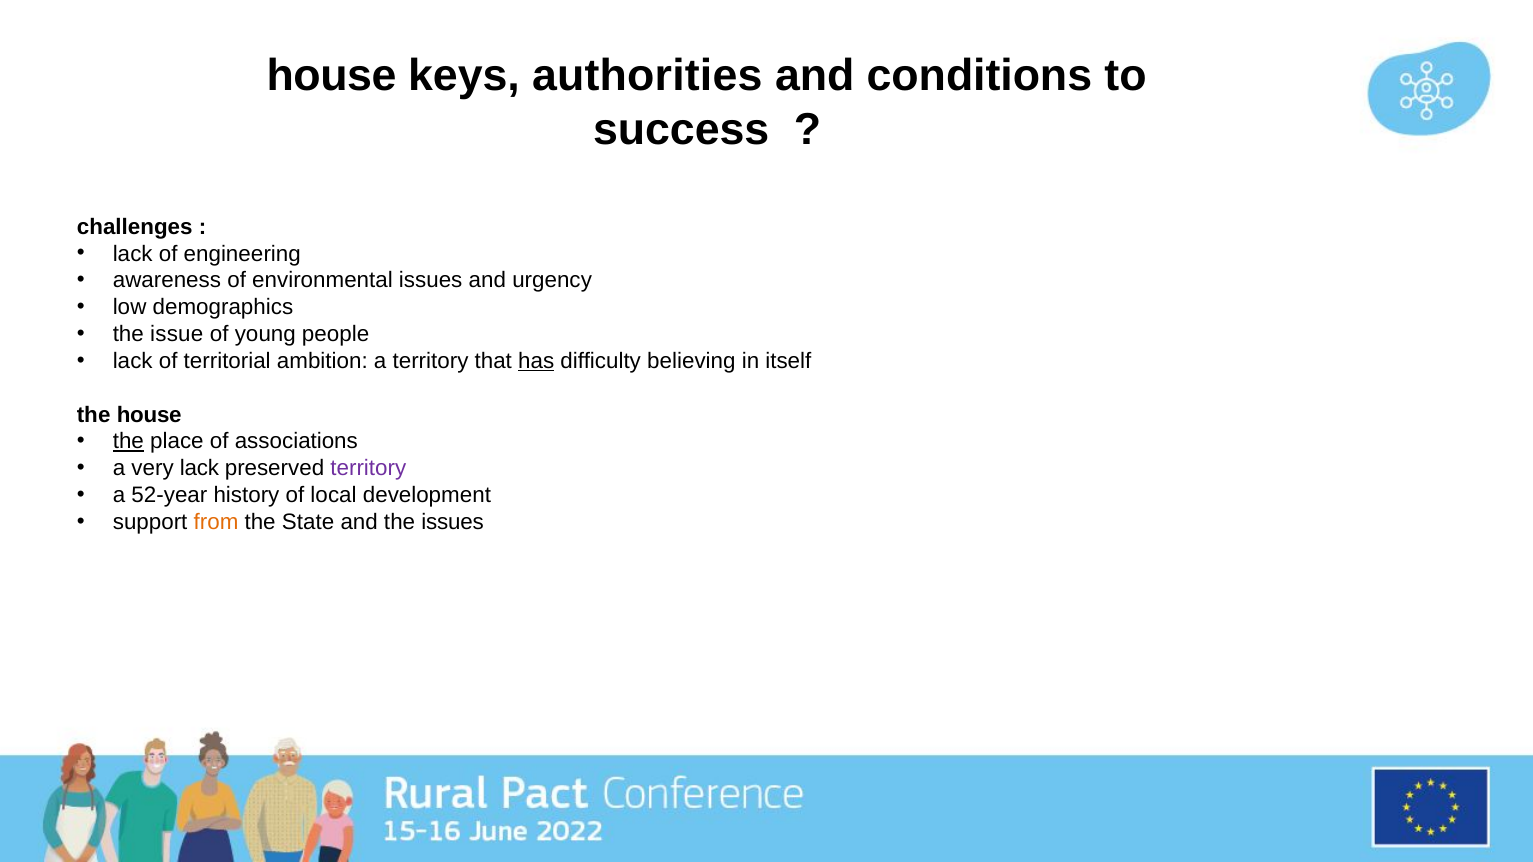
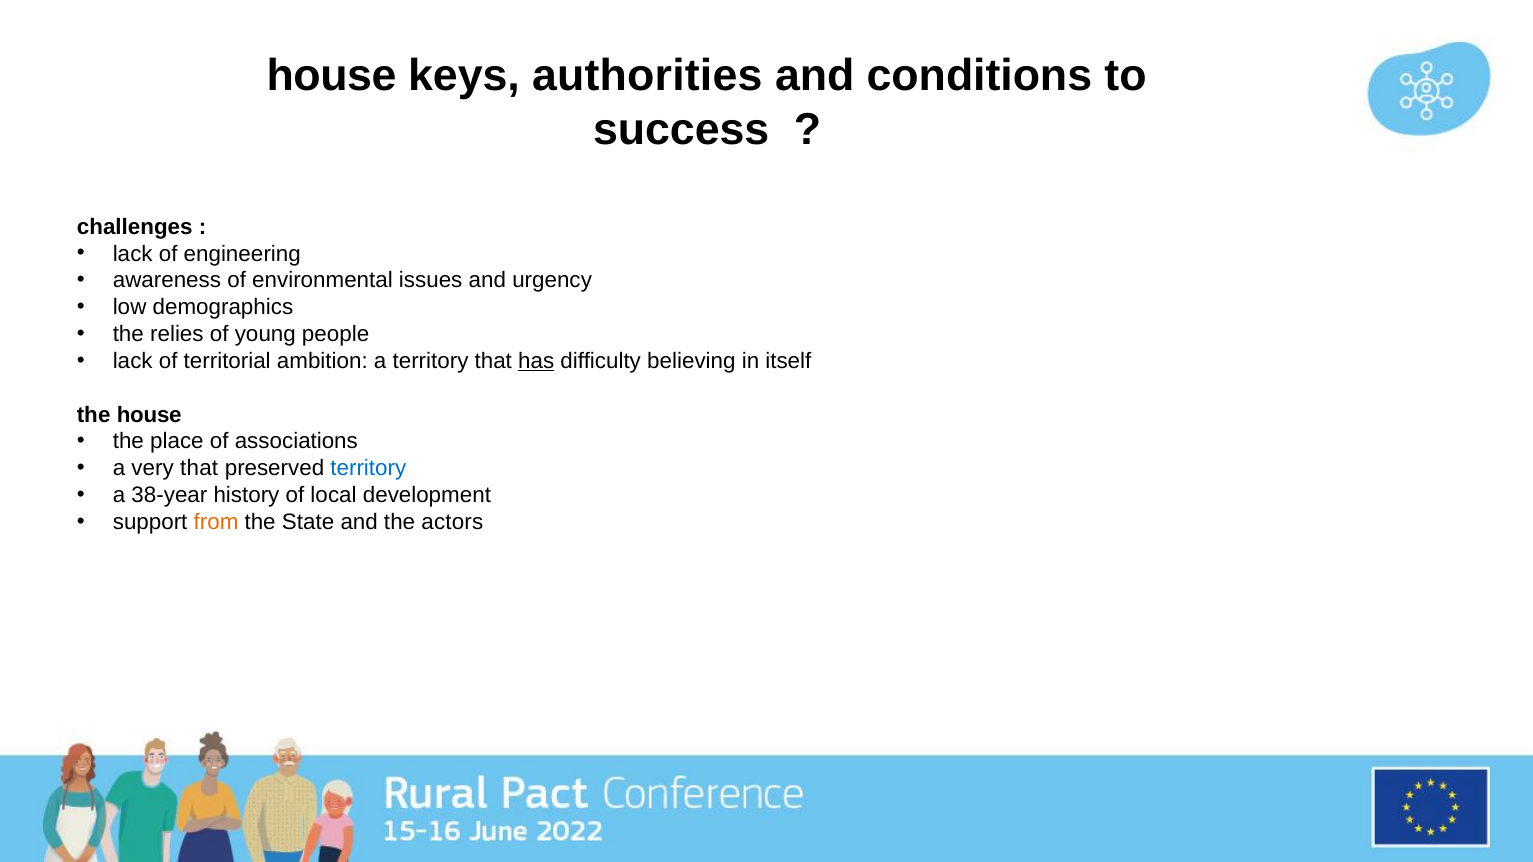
issue: issue -> relies (177, 334)
the underline: present -> none (128, 442)
very lack: lack -> that (199, 468)
territory colour: purple -> blue (368, 468)
52-year: 52-year -> 38-year (169, 495)
the issues: issues -> actors (452, 522)
